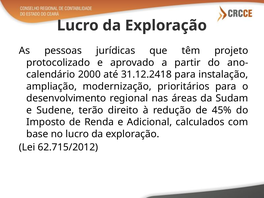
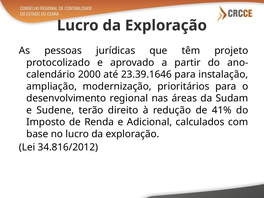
31.12.2418: 31.12.2418 -> 23.39.1646 (146, 74)
45%: 45% -> 41% (222, 110)
62.715/2012: 62.715/2012 -> 34.816/2012 (68, 147)
